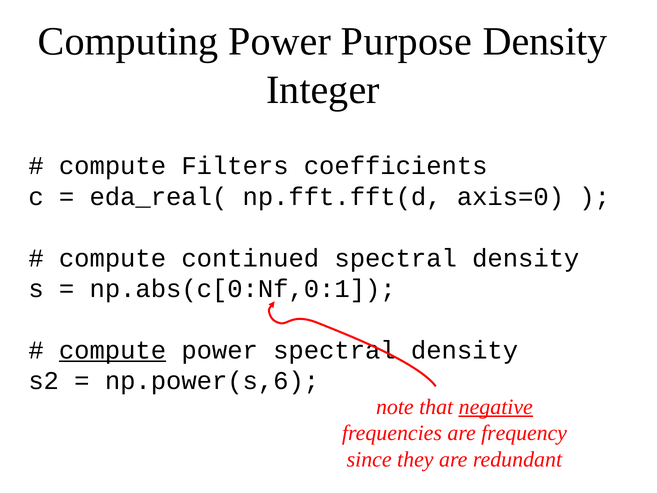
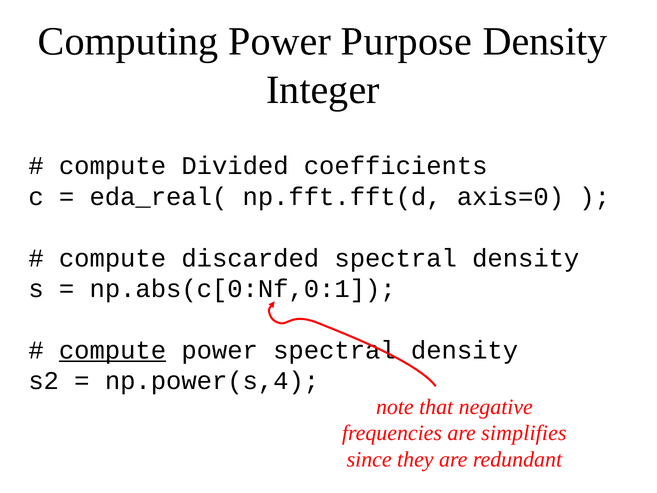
Filters: Filters -> Divided (235, 166)
continued: continued -> discarded (250, 258)
np.power(s,6: np.power(s,6 -> np.power(s,4 (212, 381)
negative underline: present -> none (496, 407)
frequency: frequency -> simplifies (524, 433)
